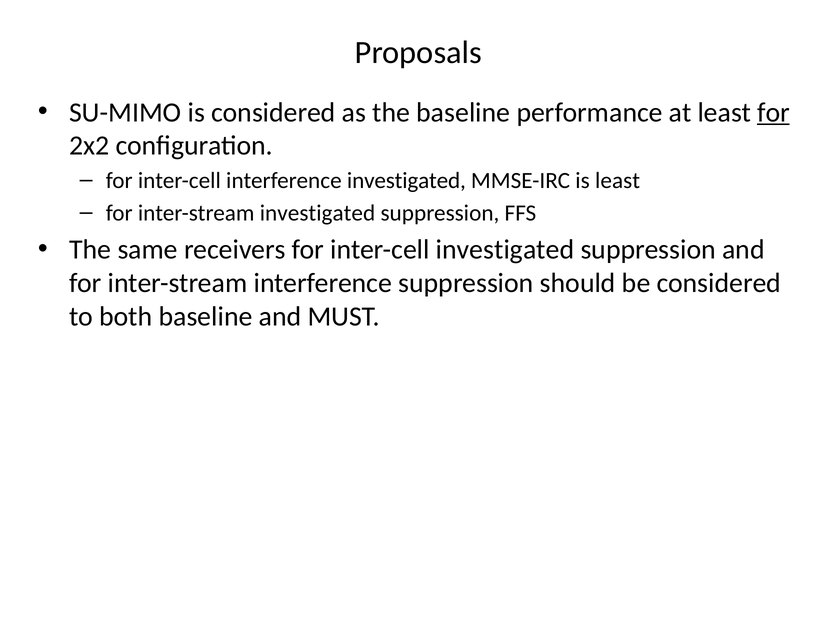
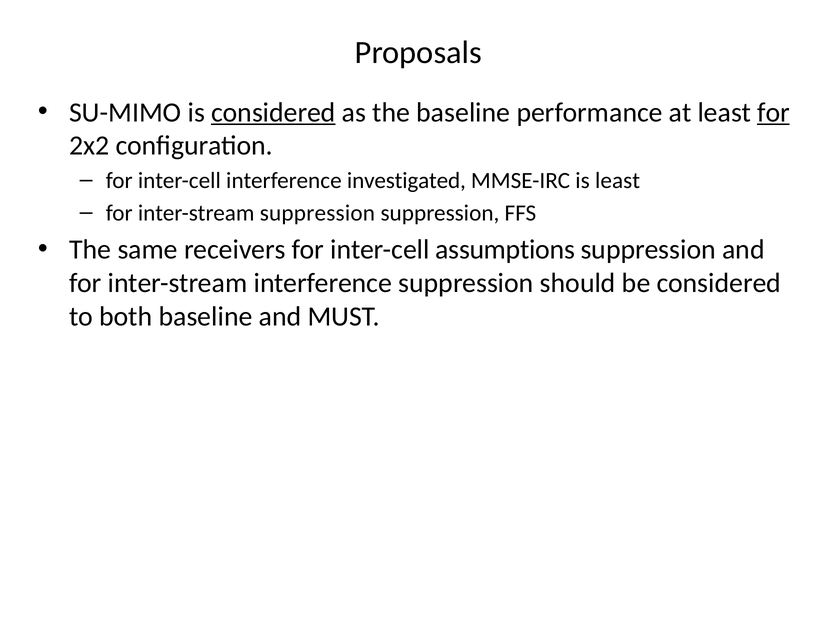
considered underline: none -> present (273, 112)
inter-stream investigated: investigated -> suppression (317, 213)
inter-cell investigated: investigated -> assumptions (505, 250)
